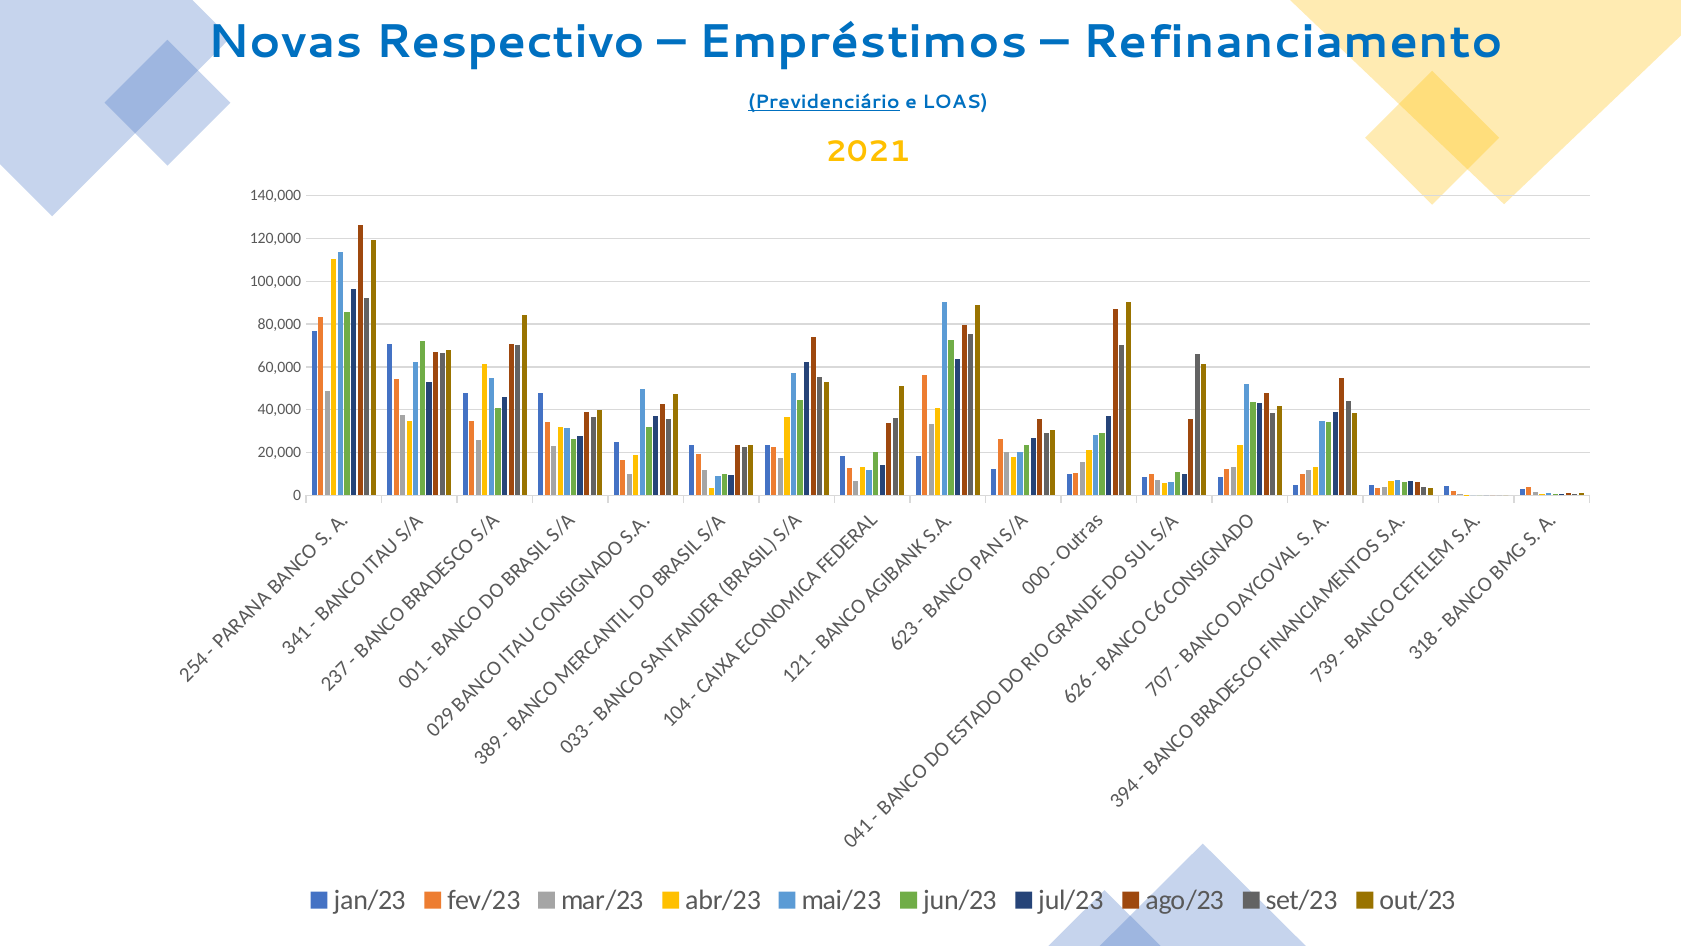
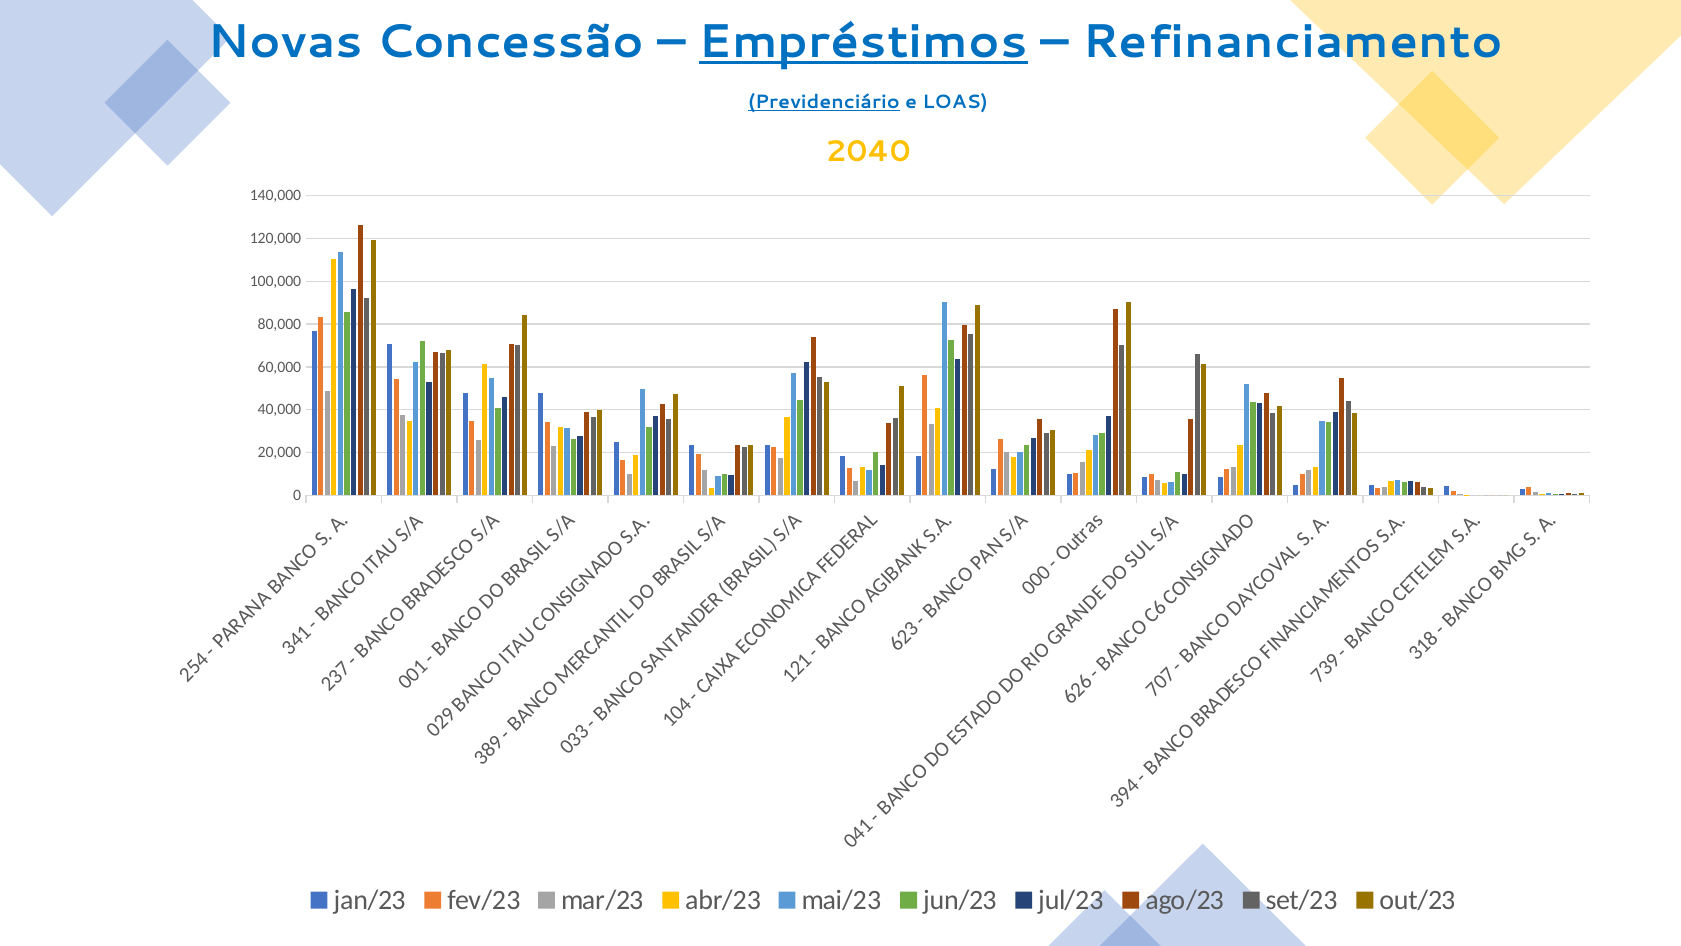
Respectivo: Respectivo -> Concessão (510, 42)
Empréstimos underline: none -> present (863, 42)
2021: 2021 -> 2040 (868, 151)
